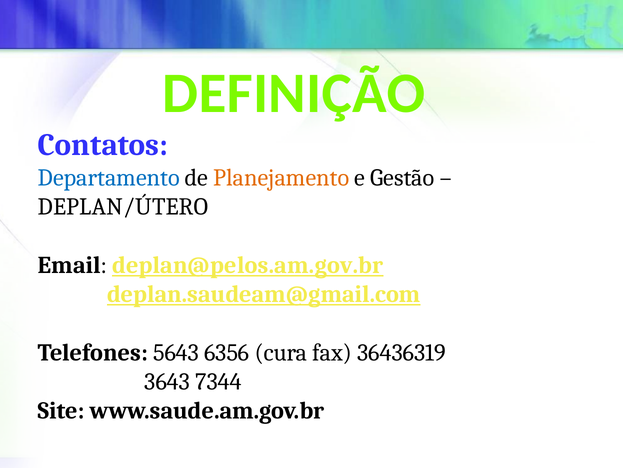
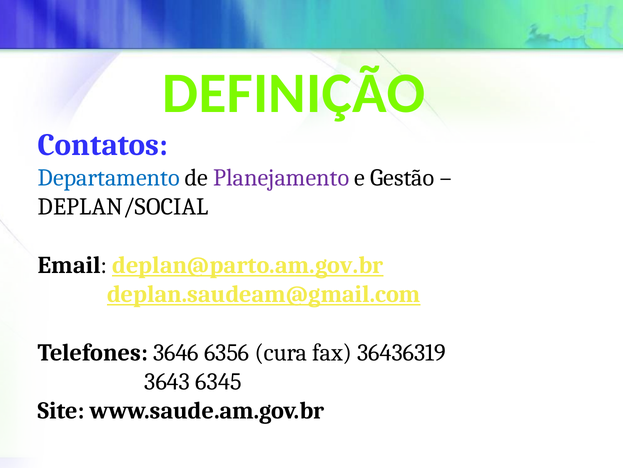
Planejamento colour: orange -> purple (281, 177)
DEPLAN/ÚTERO: DEPLAN/ÚTERO -> DEPLAN/SOCIAL (123, 207)
deplan@pelos.am.gov.br: deplan@pelos.am.gov.br -> deplan@parto.am.gov.br (248, 265)
5643: 5643 -> 3646 (176, 352)
7344: 7344 -> 6345 (218, 381)
